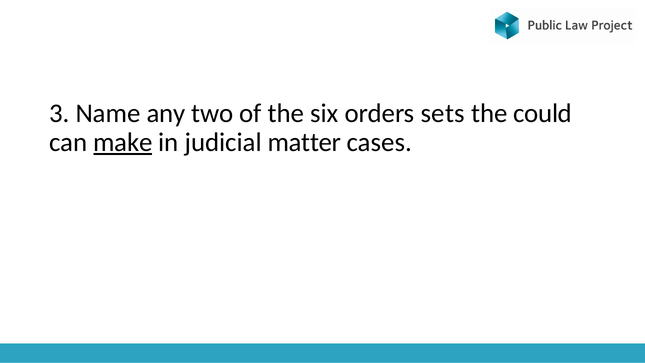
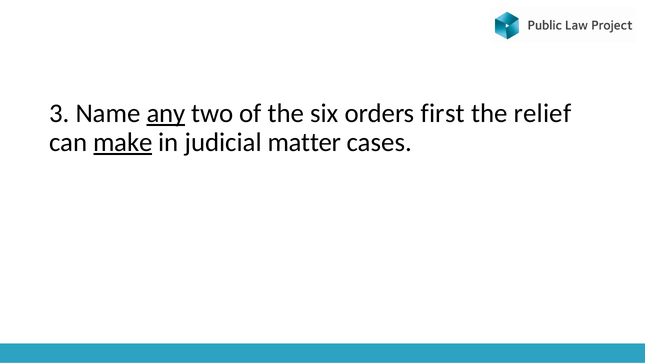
any underline: none -> present (166, 113)
sets: sets -> first (443, 113)
could: could -> relief (542, 113)
